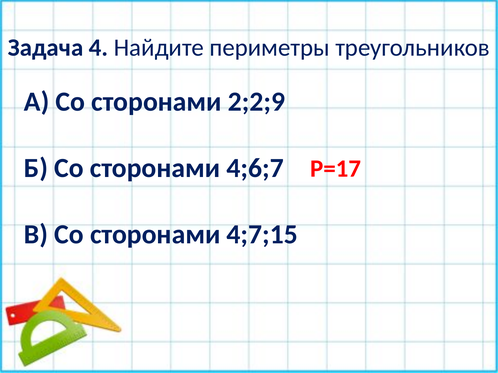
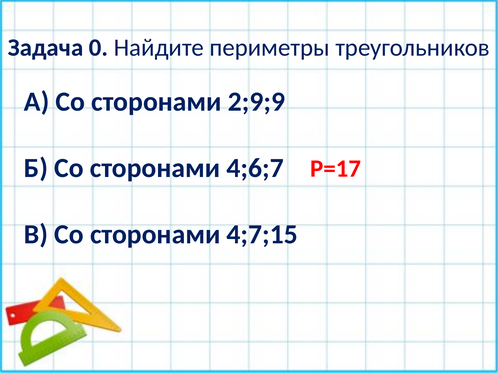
4: 4 -> 0 (99, 48)
2;2;9: 2;2;9 -> 2;9;9 (256, 102)
